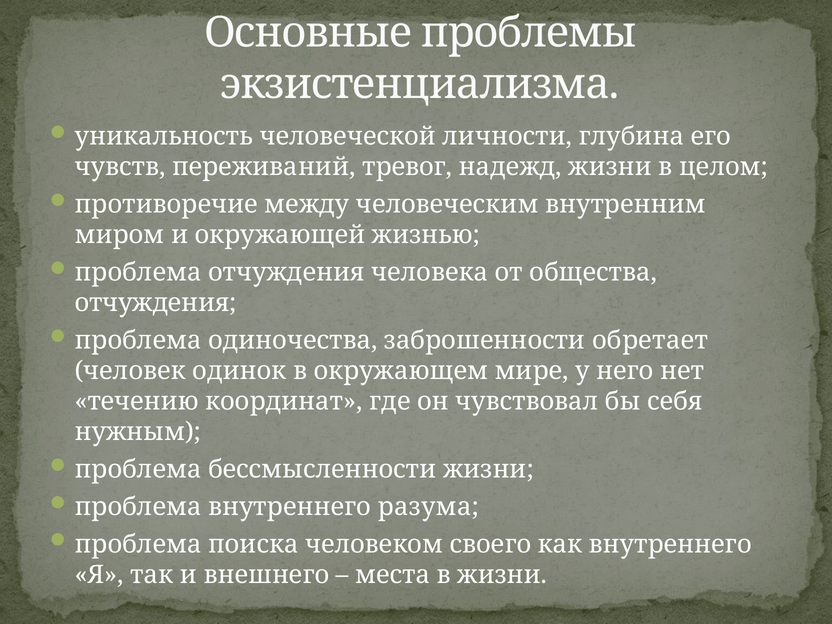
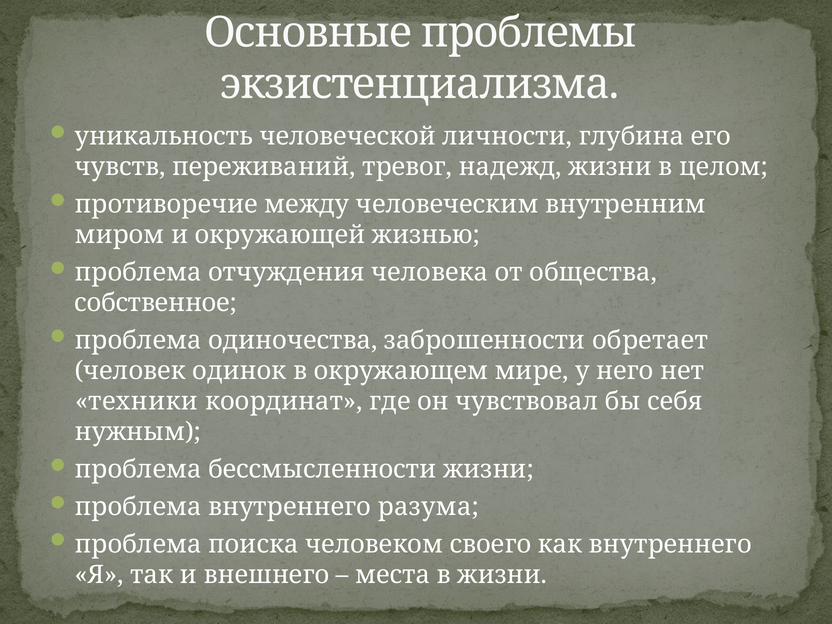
отчуждения: отчуждения -> собственное (156, 303)
течению: течению -> техники (137, 401)
